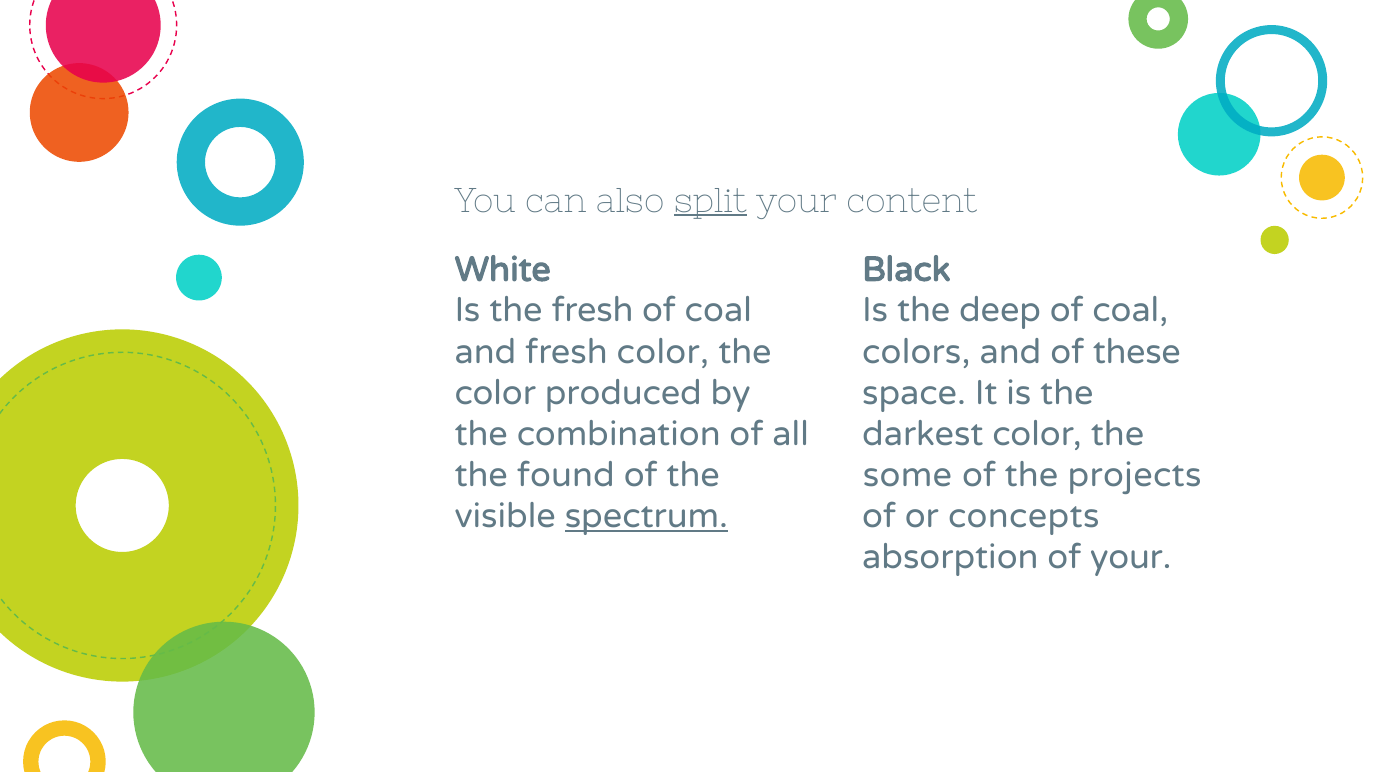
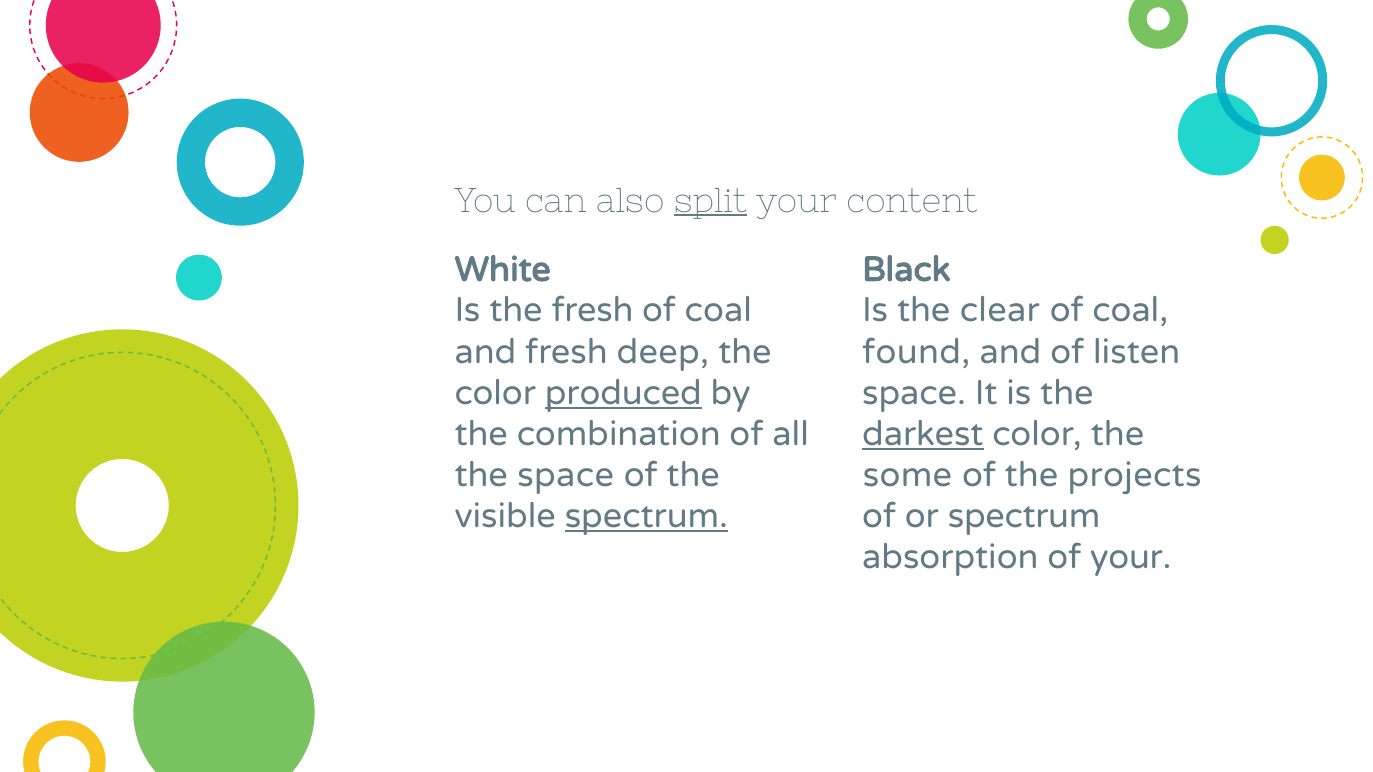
deep: deep -> clear (1000, 311)
fresh color: color -> deep (663, 352)
colors: colors -> found (916, 352)
these: these -> listen (1137, 352)
produced underline: none -> present (623, 393)
darkest underline: none -> present (923, 434)
the found: found -> space (566, 475)
or concepts: concepts -> spectrum (1024, 517)
